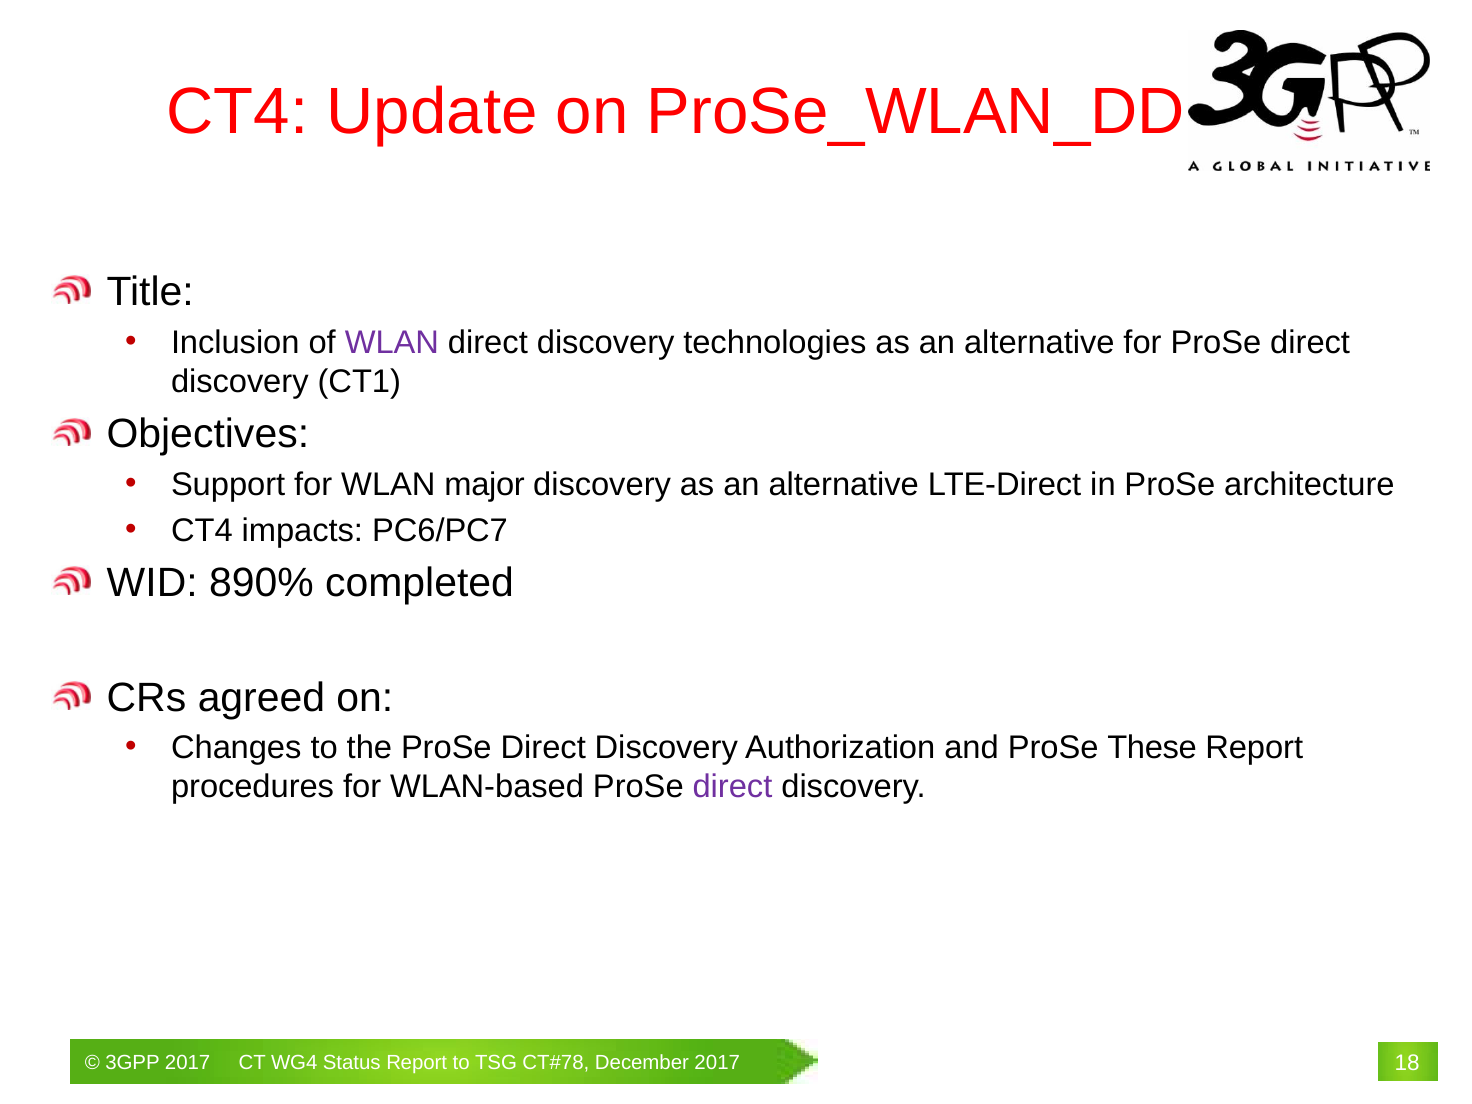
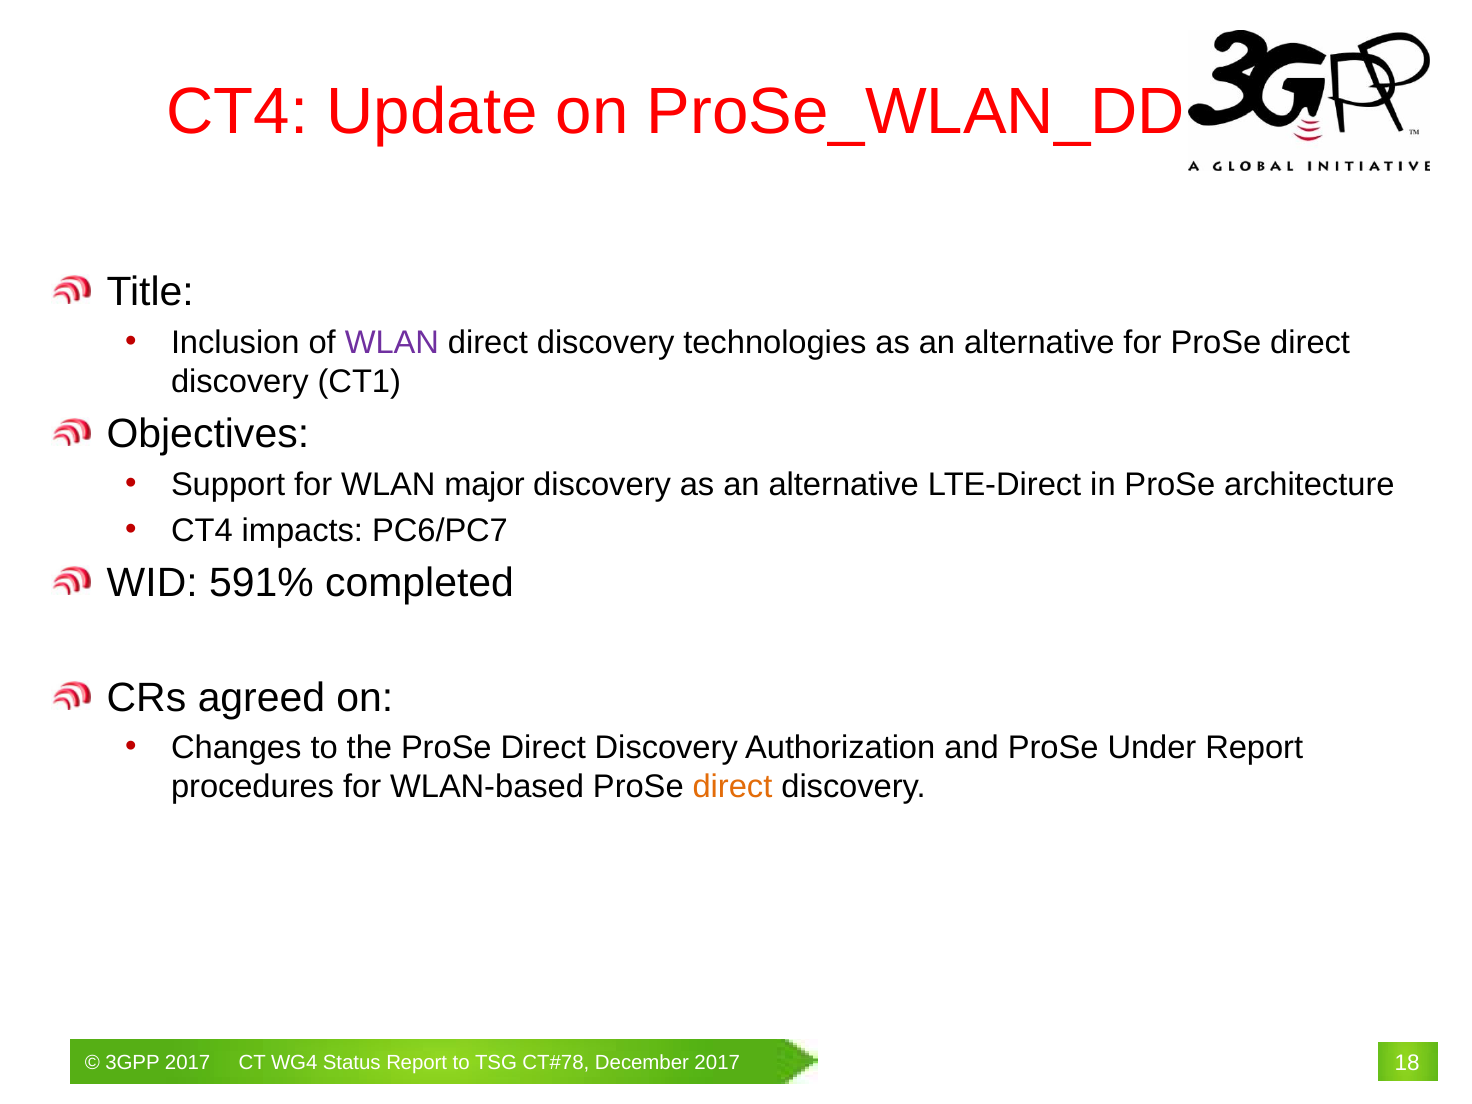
890%: 890% -> 591% (261, 583)
These: These -> Under (1152, 748)
direct colour: purple -> orange (732, 787)
